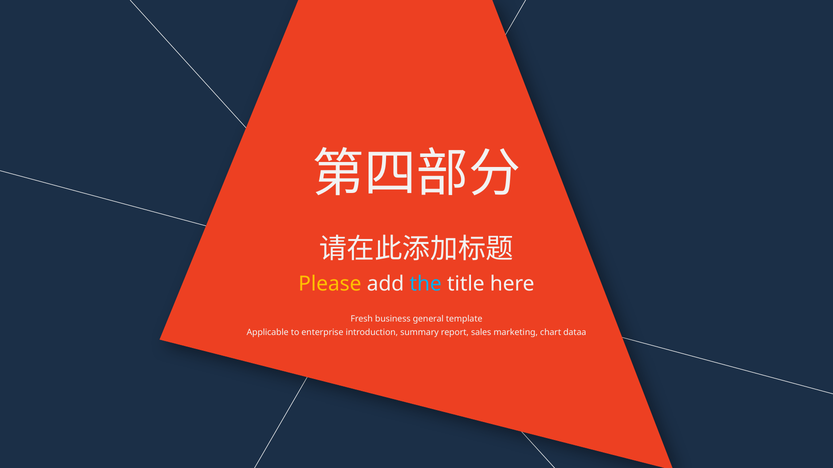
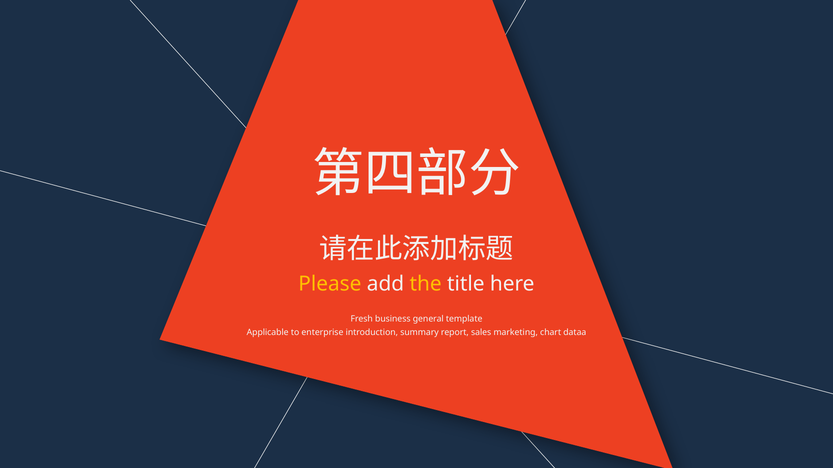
the colour: light blue -> yellow (426, 284)
